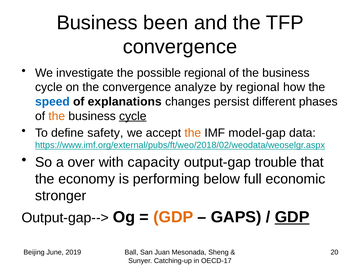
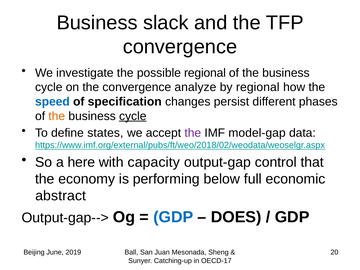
been: been -> slack (166, 23)
explanations: explanations -> specification (125, 102)
safety: safety -> states (105, 133)
the colour: orange -> purple (193, 133)
over: over -> here (81, 162)
trouble: trouble -> control (276, 162)
stronger: stronger -> abstract (61, 196)
GDP colour: orange -> blue (173, 217)
GAPS: GAPS -> DOES (236, 217)
GDP underline: present -> none (292, 217)
